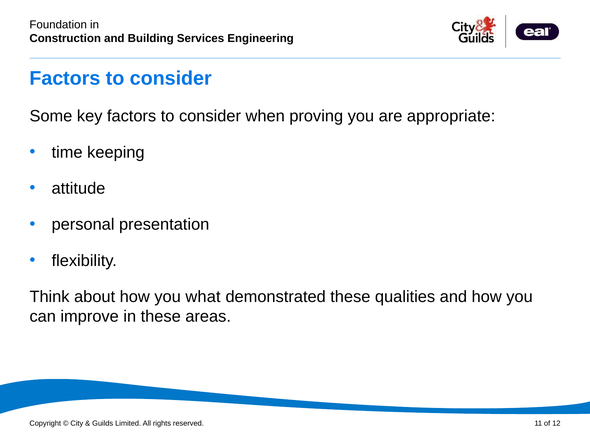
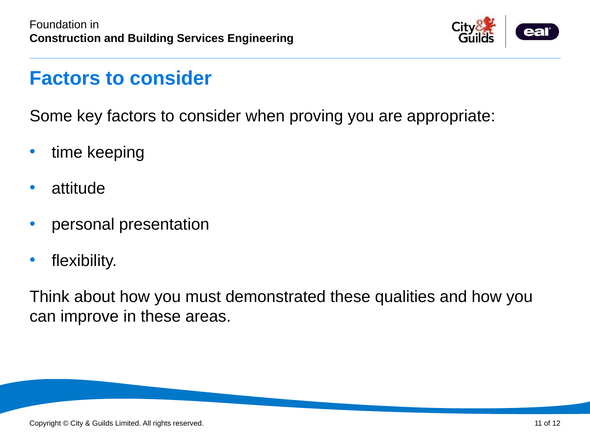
what: what -> must (203, 296)
